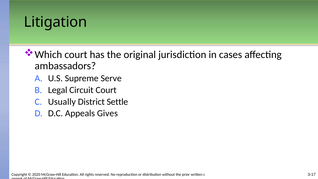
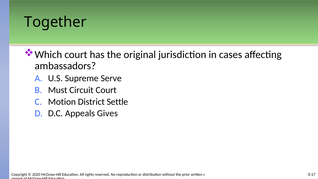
Litigation: Litigation -> Together (55, 22)
Legal: Legal -> Must (58, 90)
Usually: Usually -> Motion (62, 102)
